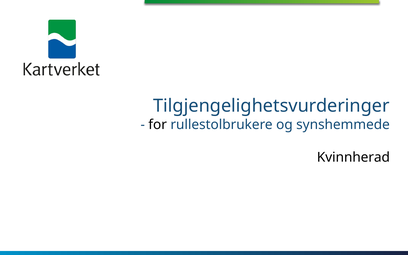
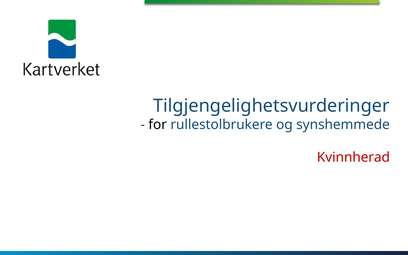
Kvinnherad colour: black -> red (353, 157)
